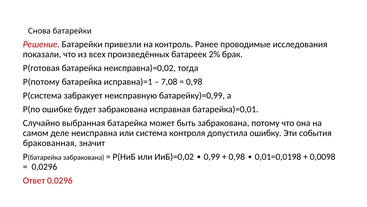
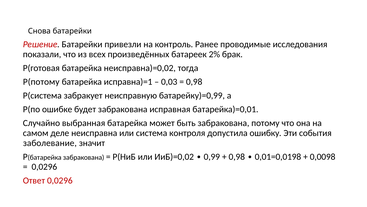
7,08: 7,08 -> 0,03 (169, 82)
бракованная: бракованная -> заболевание (50, 143)
